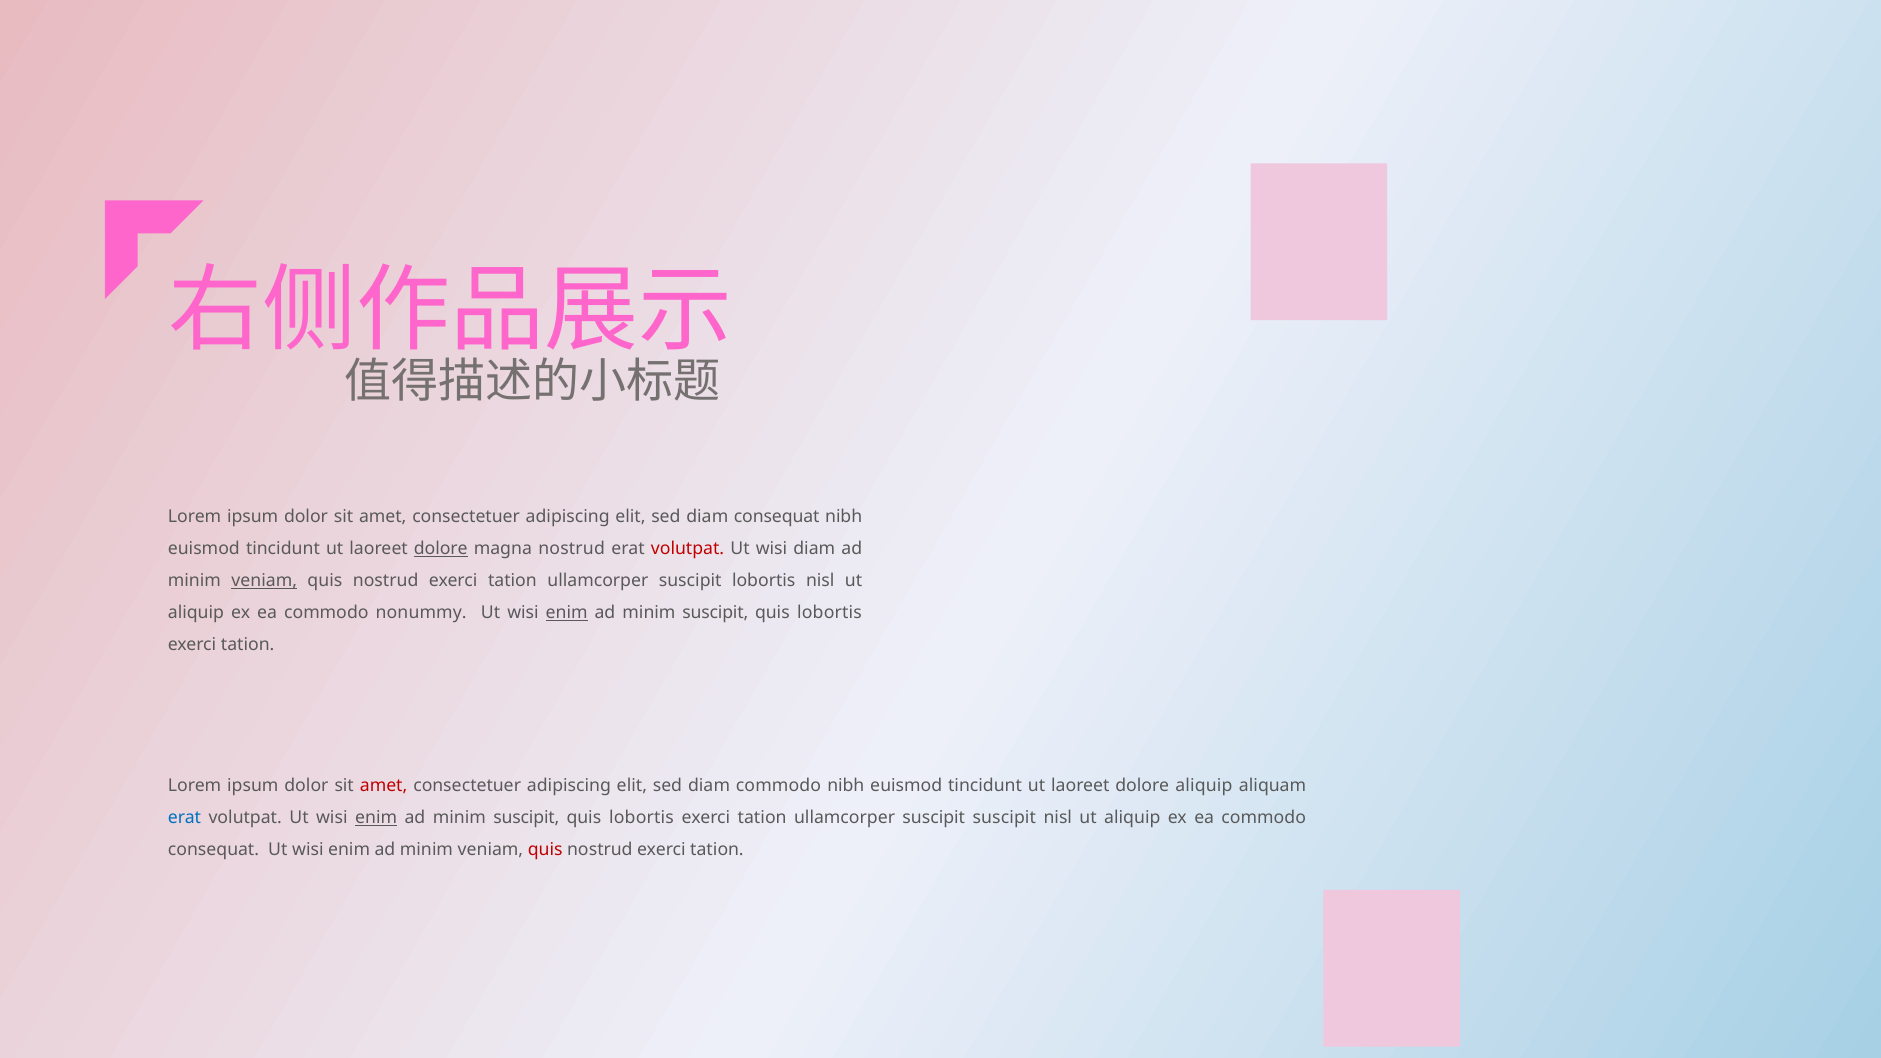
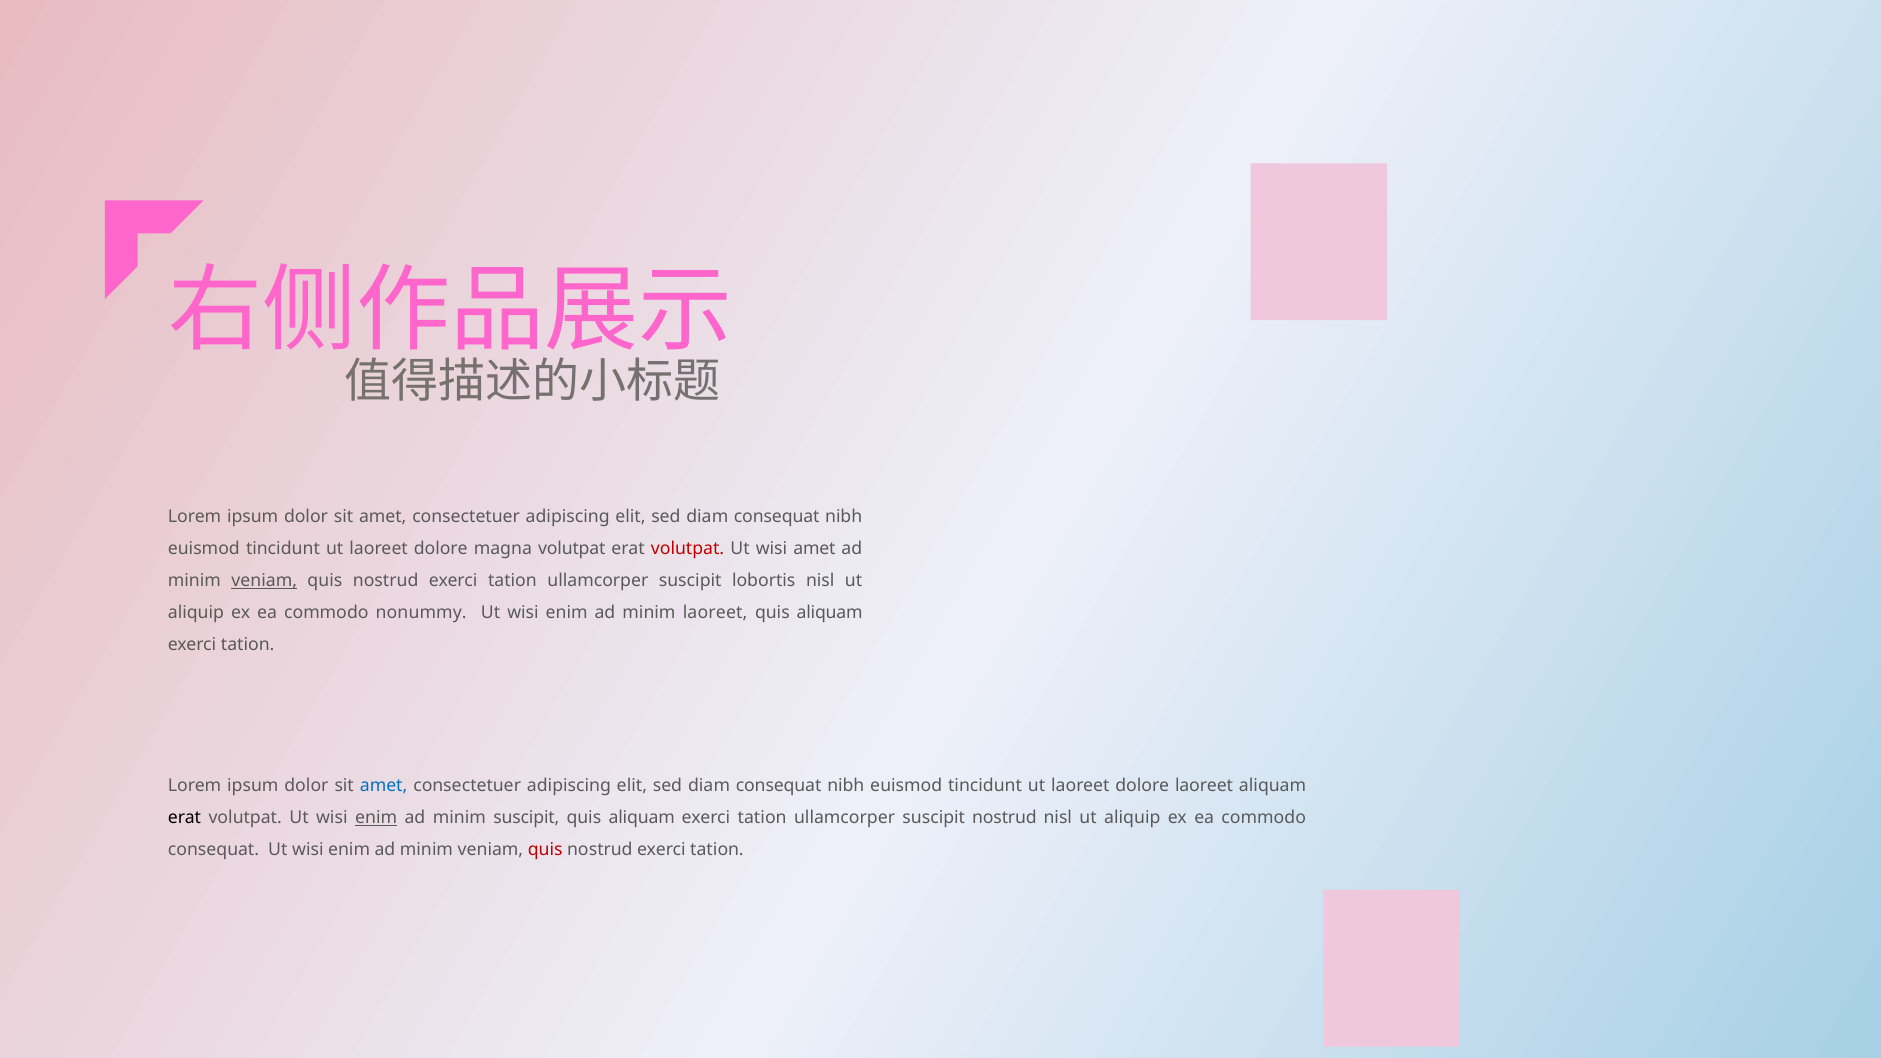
dolore underline: present -> none (441, 549)
magna nostrud: nostrud -> volutpat (572, 549)
wisi diam: diam -> amet (814, 549)
enim underline: present -> none (567, 613)
suscipit: suscipit -> laoreet (715, 613)
lobortis: lobortis -> aliquam (830, 613)
amet colour: red -> blue (384, 786)
commodo: commodo -> consequat (779, 786)
dolore aliquip: aliquip -> laoreet (1204, 786)
erat colour: blue -> black (185, 818)
lobortis: lobortis -> aliquam (642, 818)
suscipit suscipit: suscipit -> nostrud (1004, 818)
